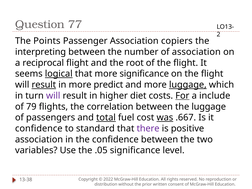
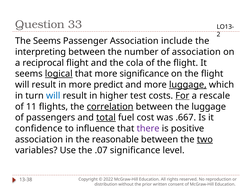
77: 77 -> 33 (75, 24)
The Points: Points -> Seems (47, 41)
copiers: copiers -> include (177, 41)
root: root -> cola (135, 63)
result underline: present -> none (44, 85)
will colour: purple -> blue (53, 96)
diet: diet -> test (138, 96)
include: include -> rescale (215, 96)
79: 79 -> 11 (31, 107)
correlation underline: none -> present (110, 107)
was underline: present -> none (165, 118)
standard: standard -> influence (95, 129)
the confidence: confidence -> reasonable (115, 139)
two underline: none -> present (205, 139)
.05: .05 -> .07 (101, 150)
